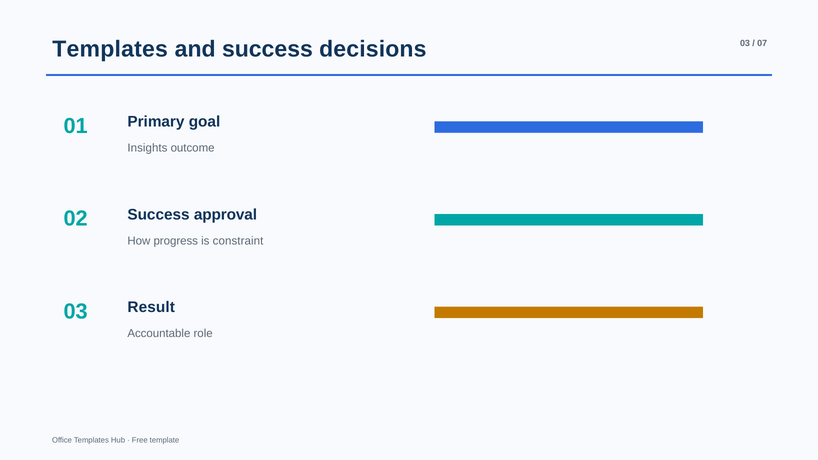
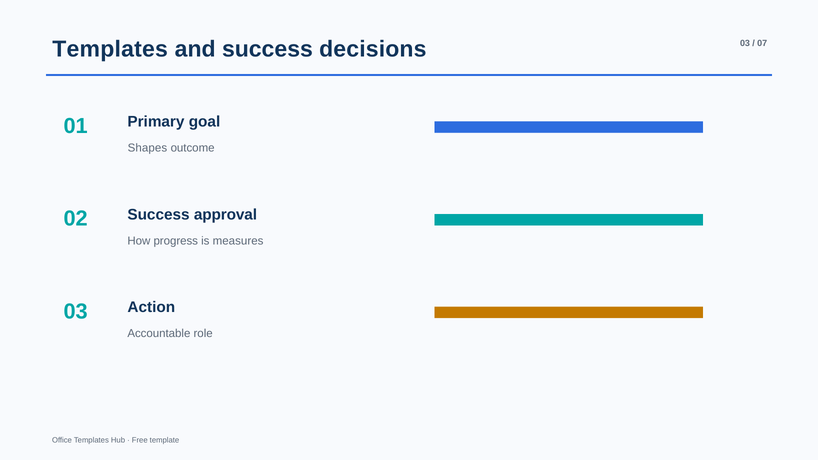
Insights: Insights -> Shapes (147, 148)
constraint: constraint -> measures (238, 241)
Result: Result -> Action (151, 307)
